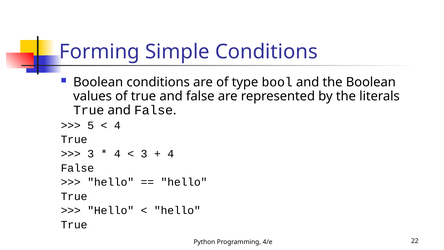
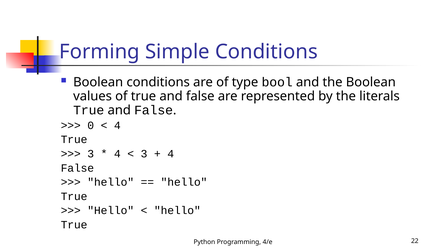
5: 5 -> 0 (91, 125)
